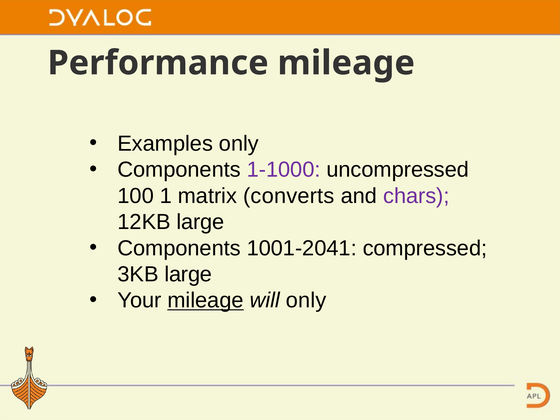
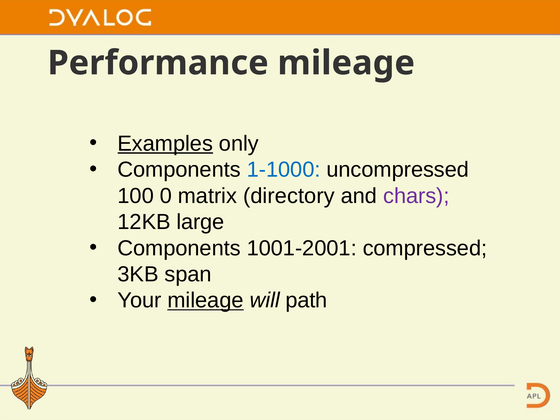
Examples underline: none -> present (165, 144)
1-1000 colour: purple -> blue (284, 170)
1: 1 -> 0 (166, 196)
converts: converts -> directory (289, 196)
1001-2041: 1001-2041 -> 1001-2001 (302, 248)
3KB large: large -> span (188, 274)
will only: only -> path (306, 300)
